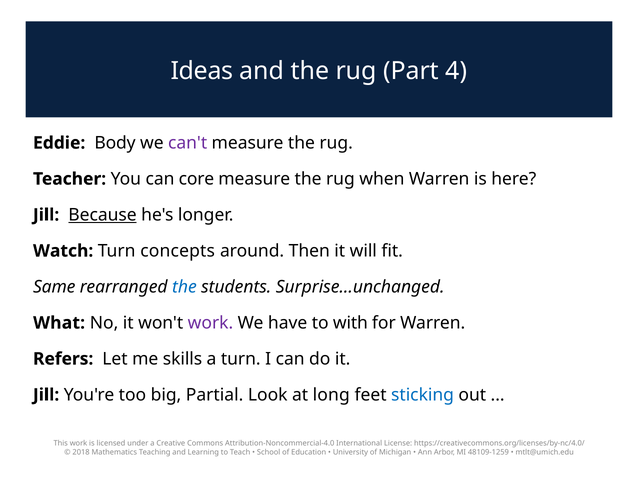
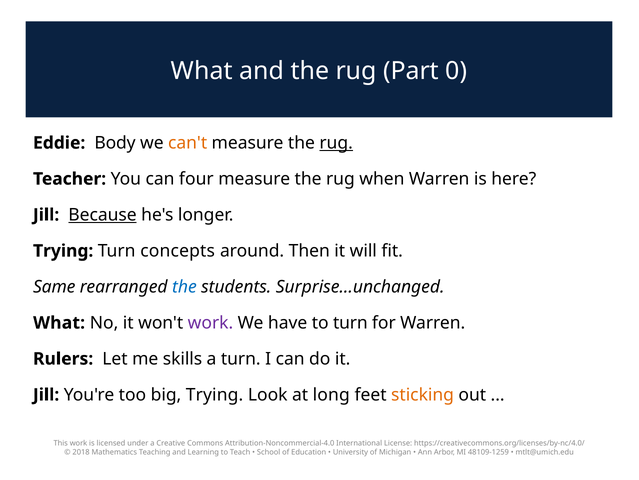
Ideas: Ideas -> What (202, 71)
4: 4 -> 0 (456, 71)
can't colour: purple -> orange (188, 143)
rug underline: none -> present (336, 143)
core: core -> four (196, 179)
Watch: Watch -> Trying (63, 251)
to with: with -> turn (350, 323)
Refers: Refers -> Rulers (63, 358)
big Partial: Partial -> Trying (215, 394)
sticking colour: blue -> orange (423, 394)
